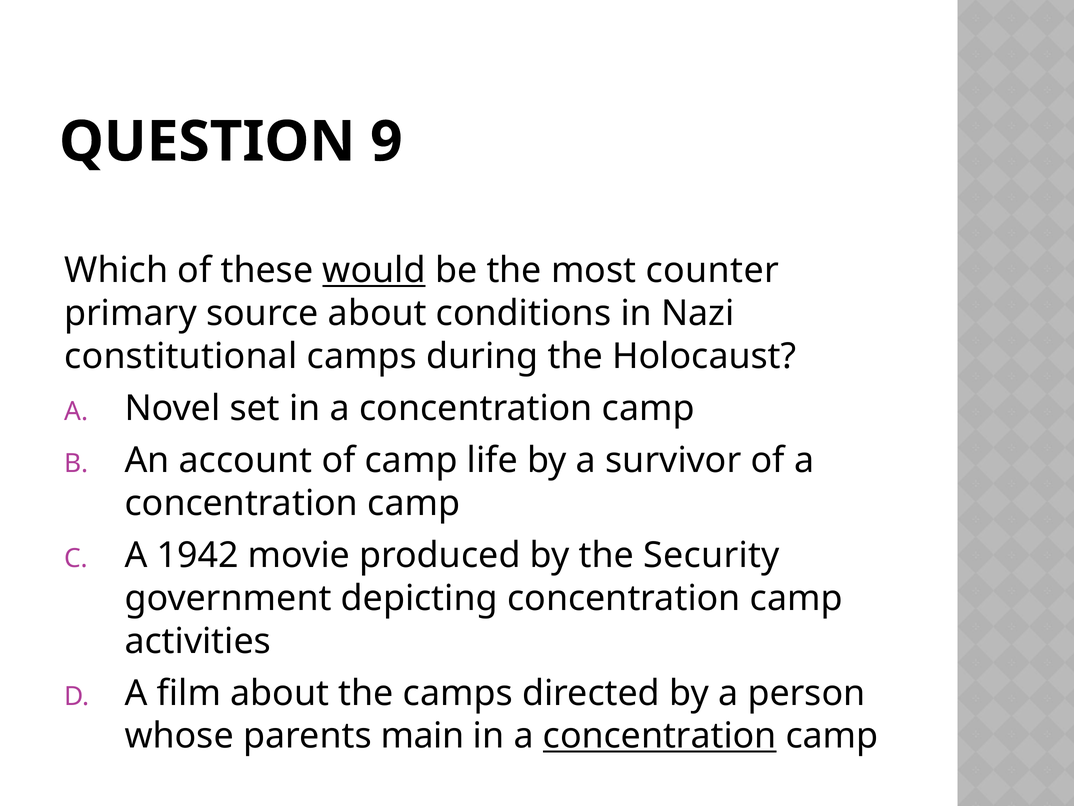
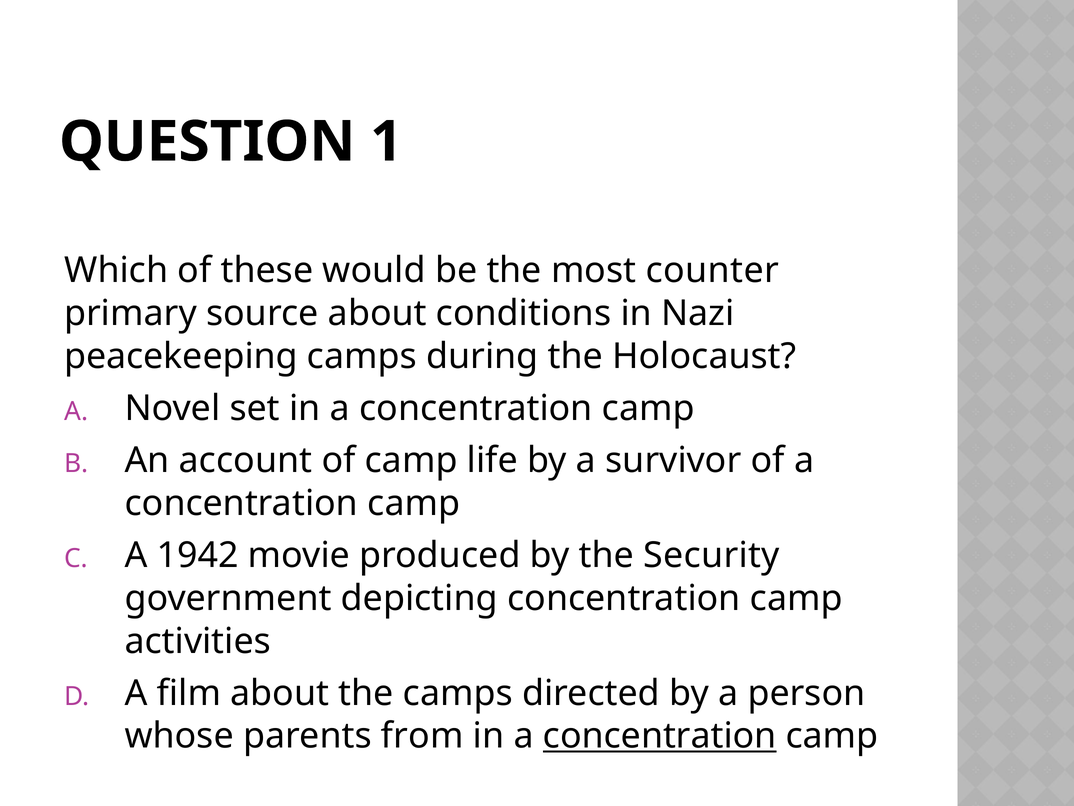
9: 9 -> 1 (386, 142)
would underline: present -> none (374, 270)
constitutional: constitutional -> peacekeeping (181, 356)
main: main -> from (422, 736)
